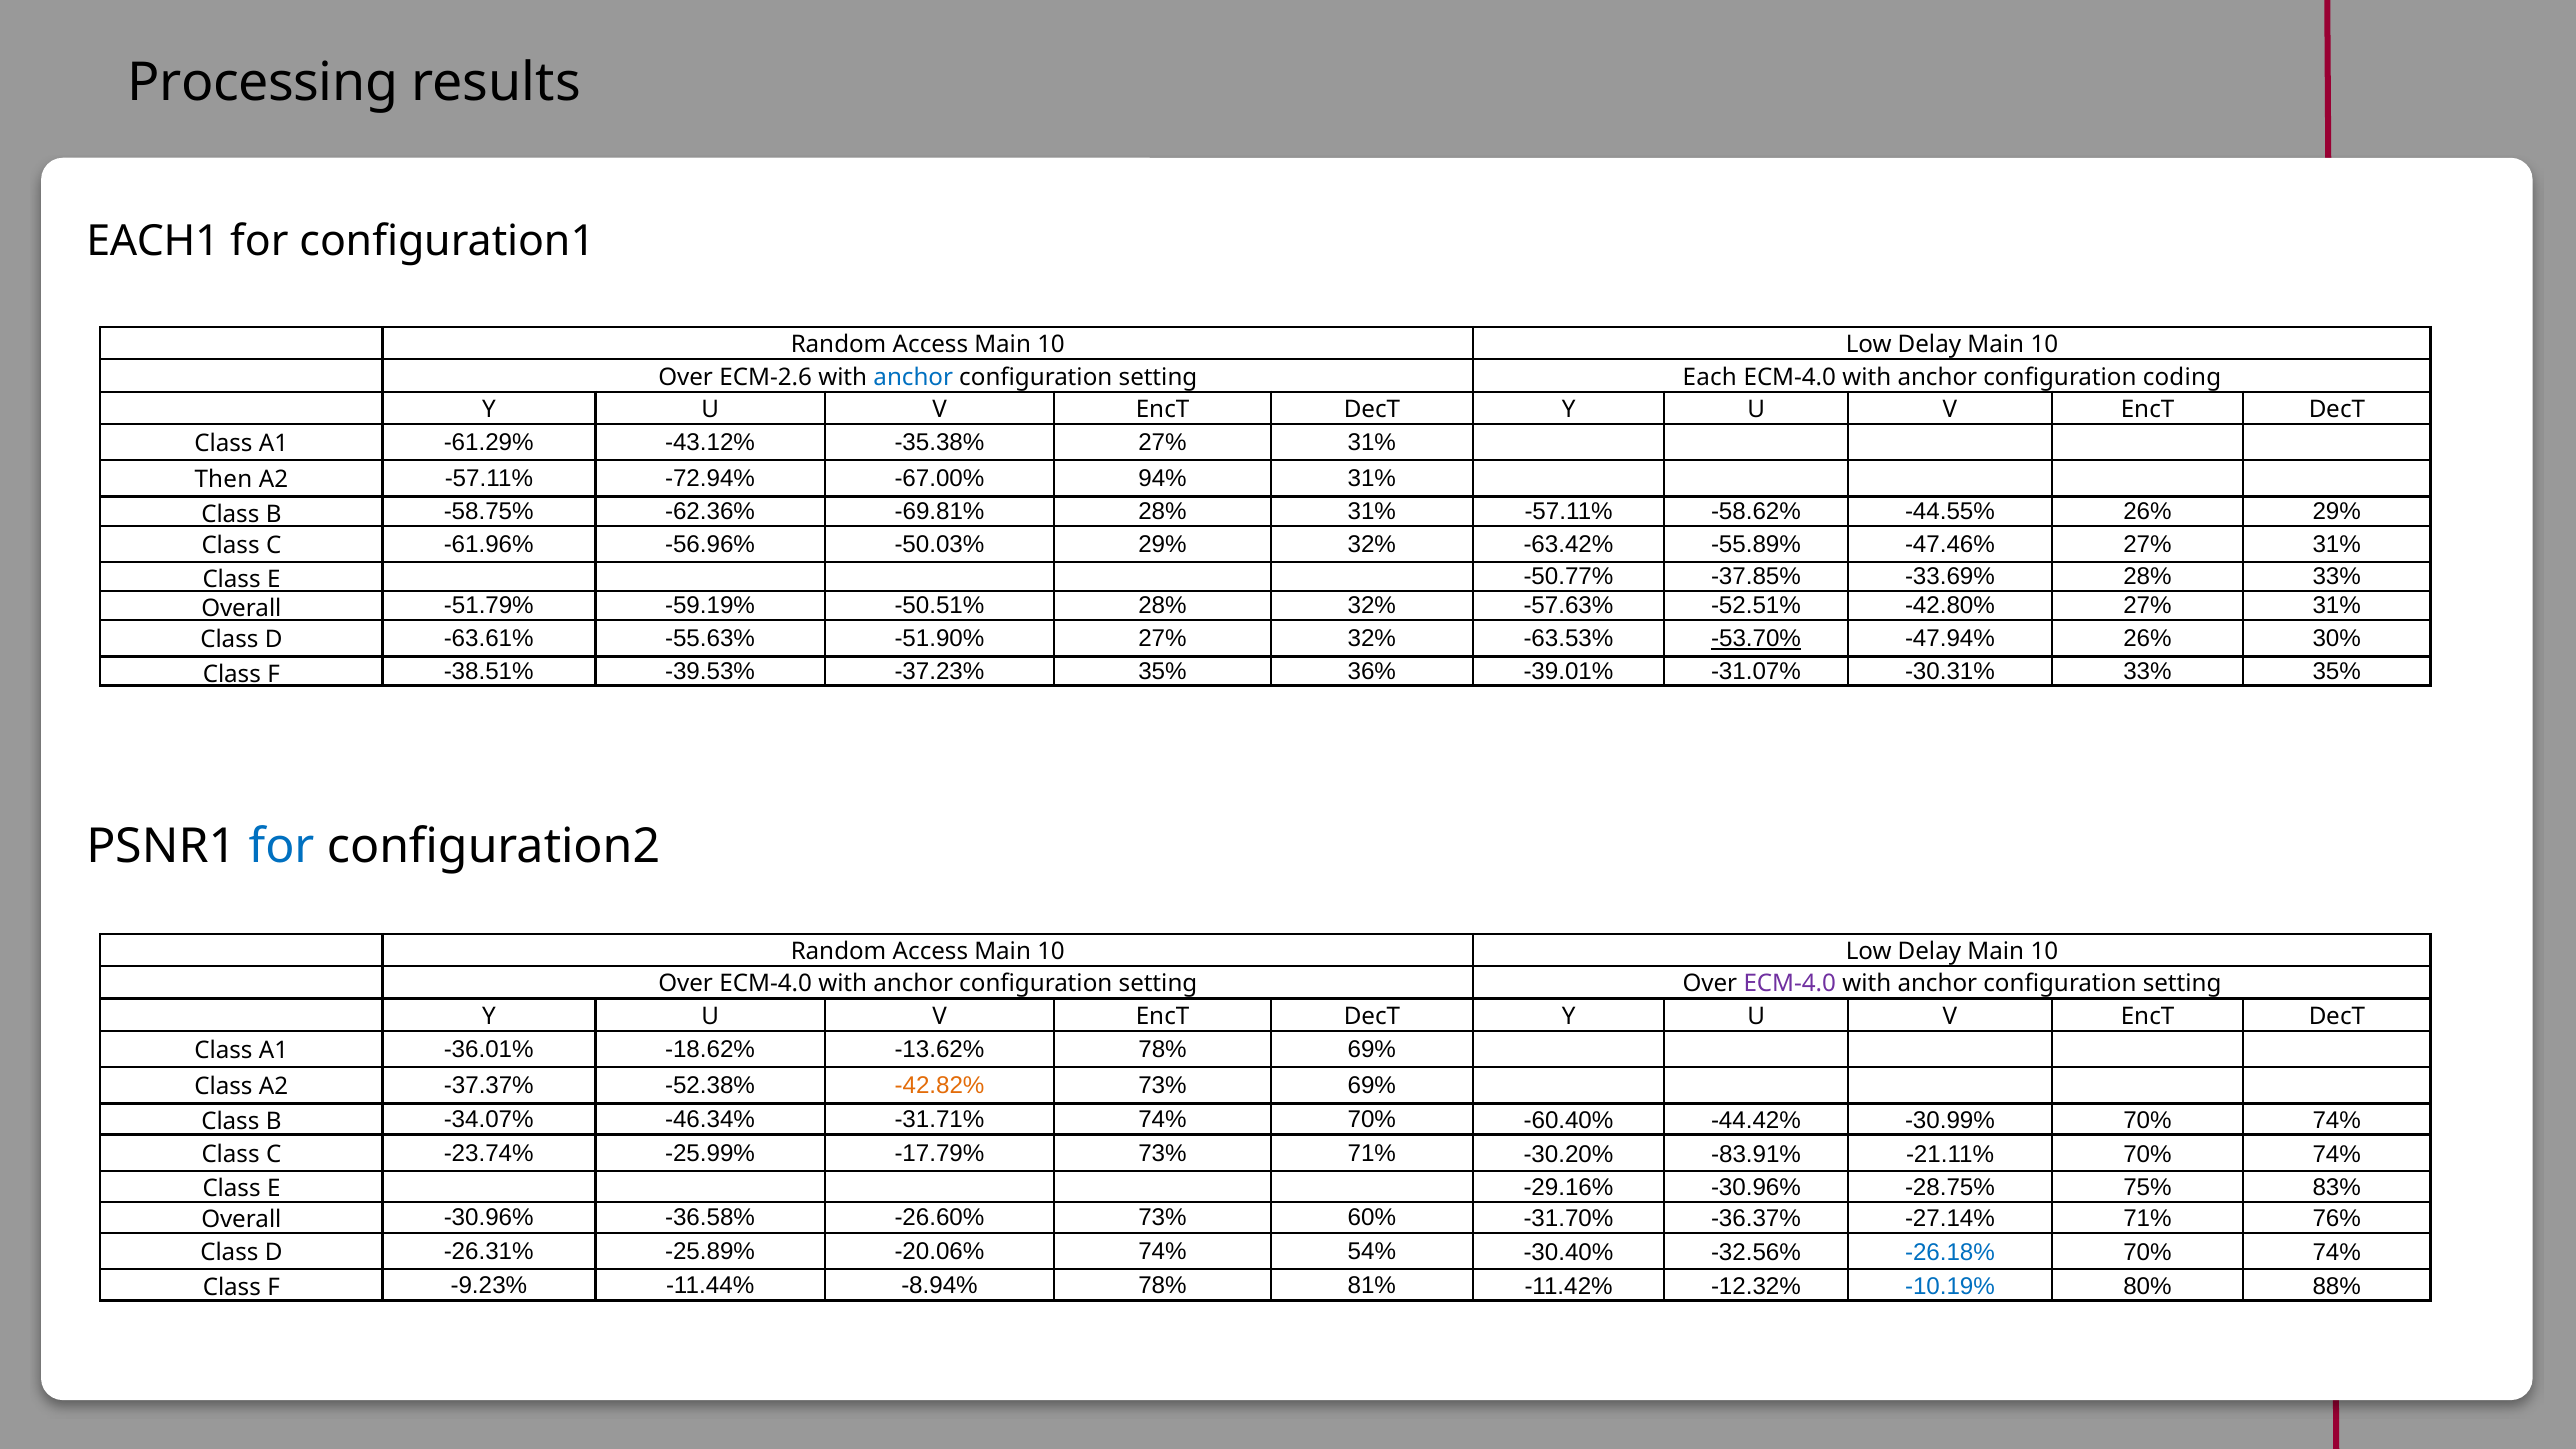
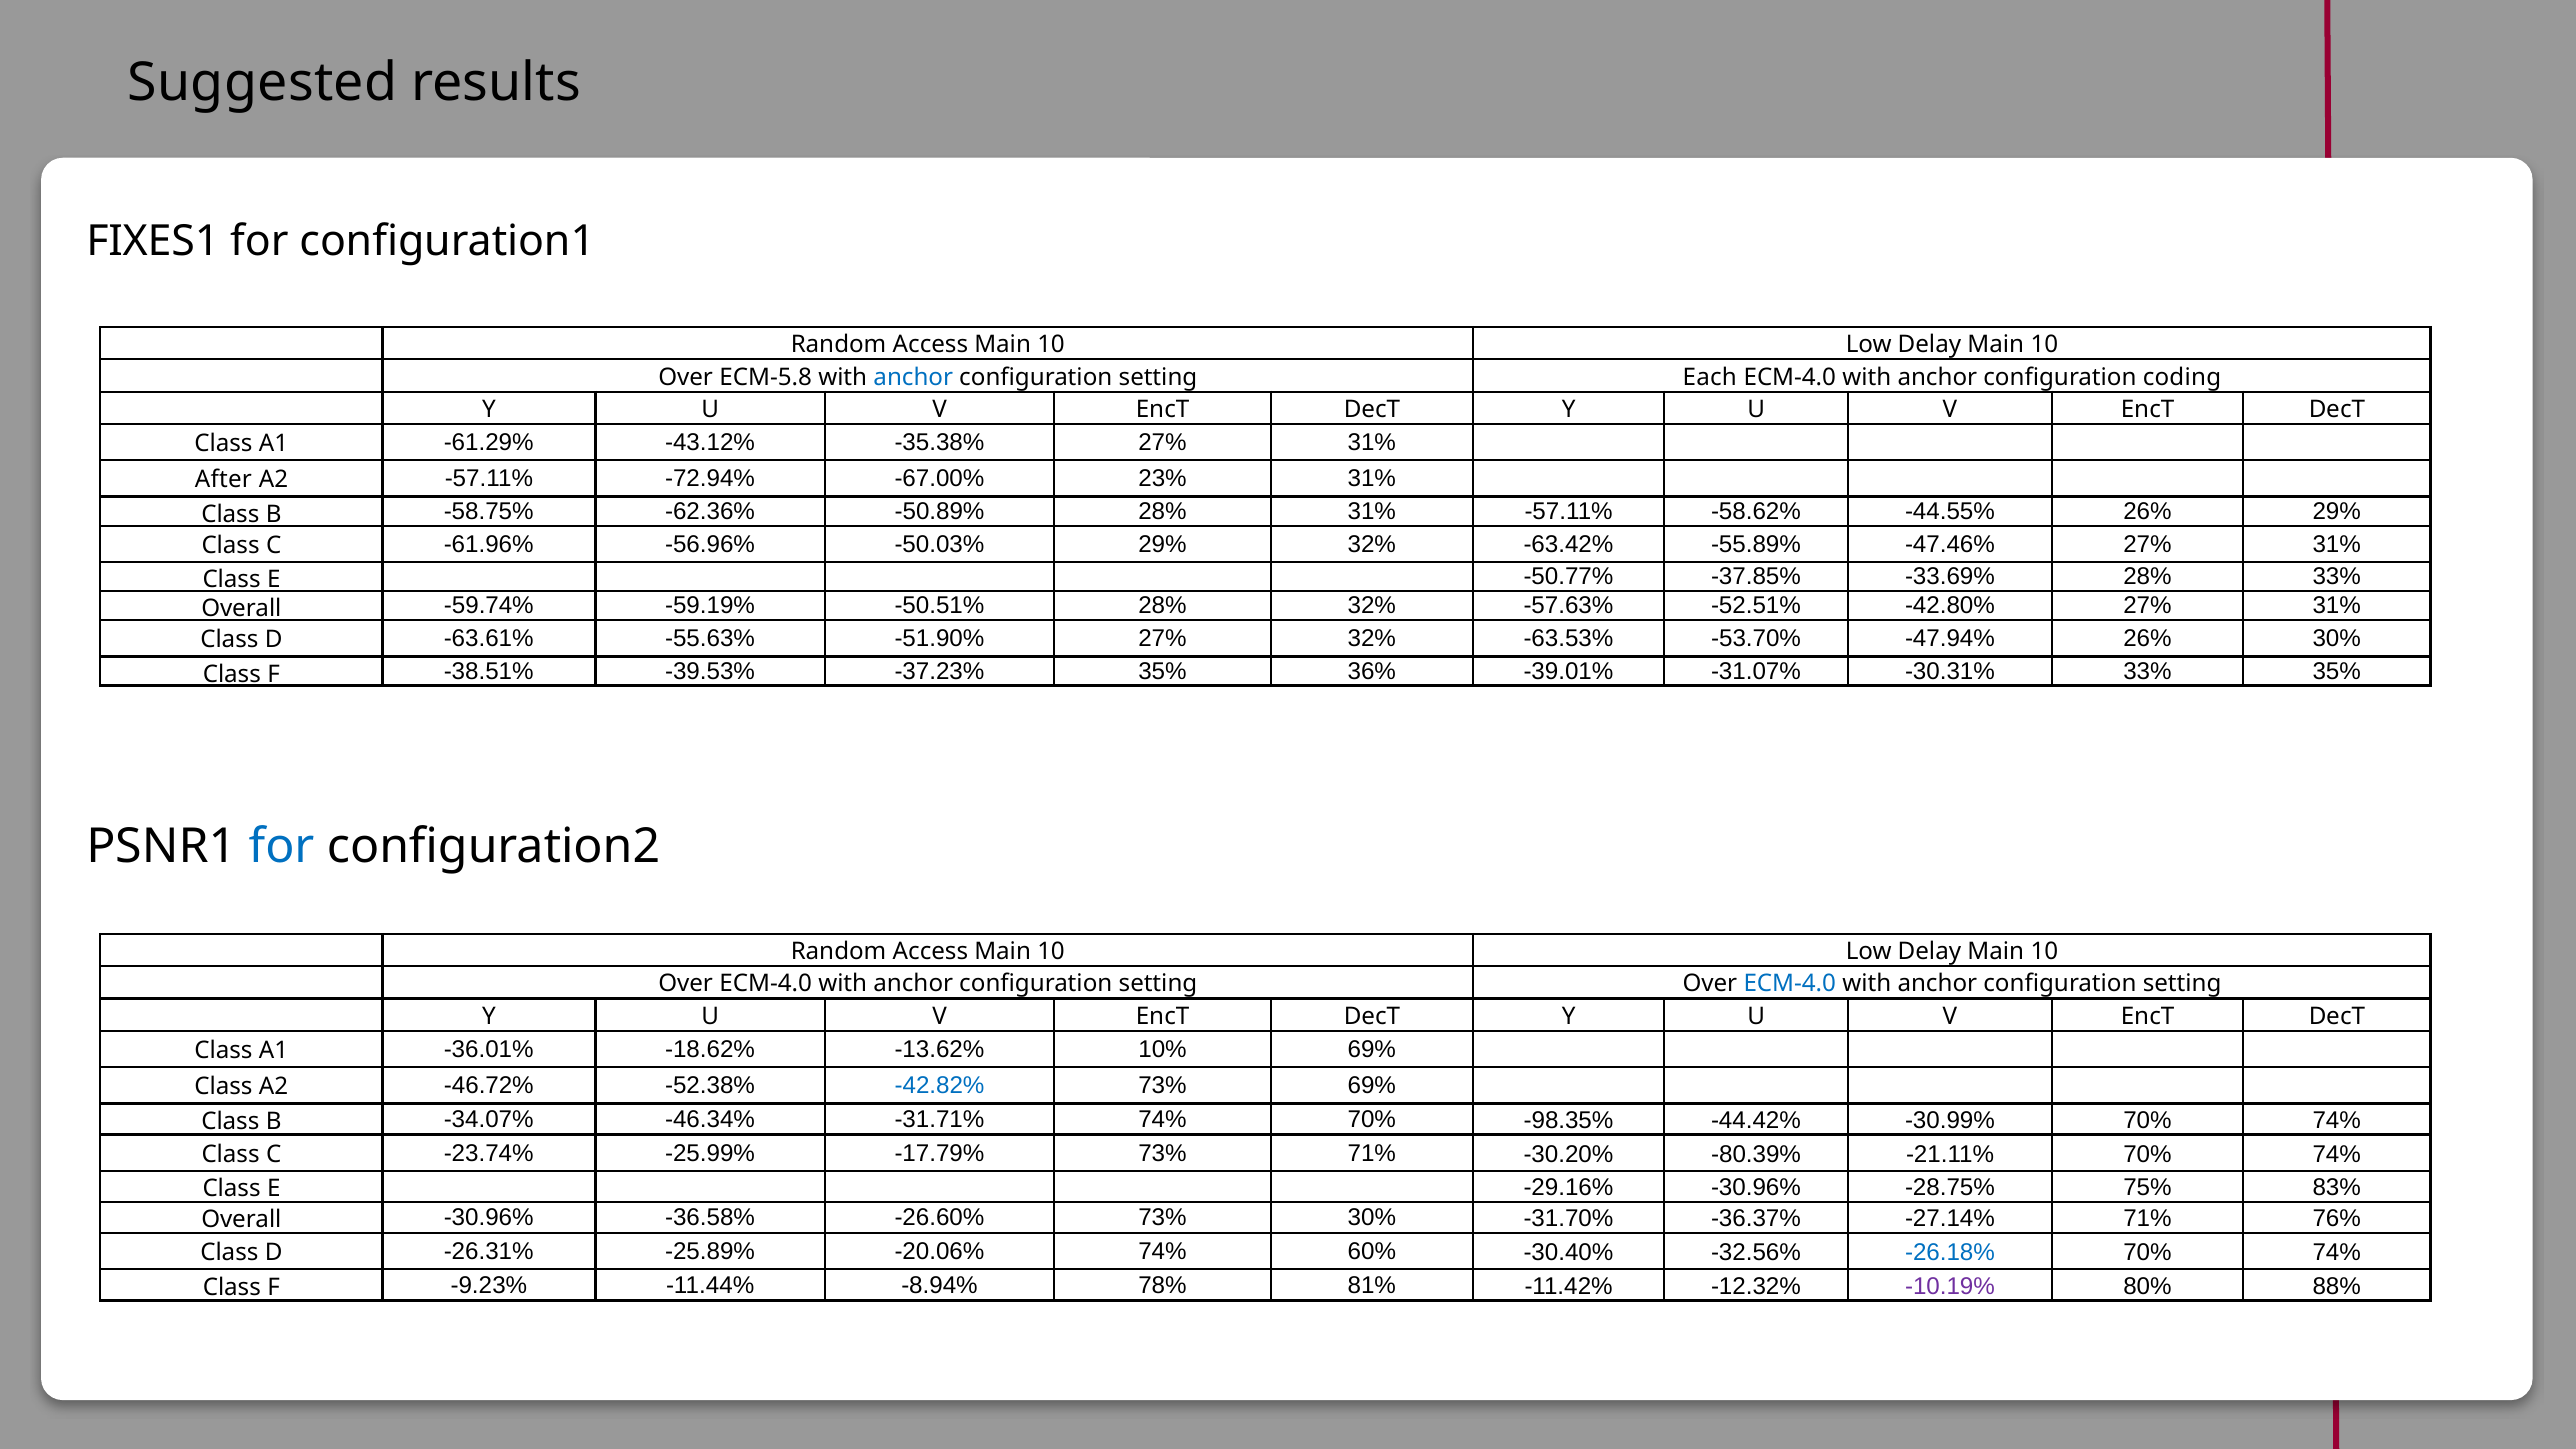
Processing: Processing -> Suggested (263, 83)
EACH1: EACH1 -> FIXES1 (153, 241)
ECM-2.6: ECM-2.6 -> ECM-5.8 (766, 377)
Then: Then -> After (223, 480)
94%: 94% -> 23% (1163, 479)
-69.81%: -69.81% -> -50.89% (940, 511)
-51.79%: -51.79% -> -59.74% (489, 606)
-53.70% underline: present -> none (1756, 639)
ECM-4.0 colour: purple -> blue (1790, 984)
-13.62% 78%: 78% -> 10% (1163, 1049)
-37.37%: -37.37% -> -46.72% (489, 1086)
-42.82% colour: orange -> blue (940, 1086)
-60.40%: -60.40% -> -98.35% (1568, 1120)
-83.91%: -83.91% -> -80.39% (1756, 1154)
73% 60%: 60% -> 30% (1372, 1218)
54%: 54% -> 60% (1372, 1252)
-10.19% colour: blue -> purple (1950, 1286)
